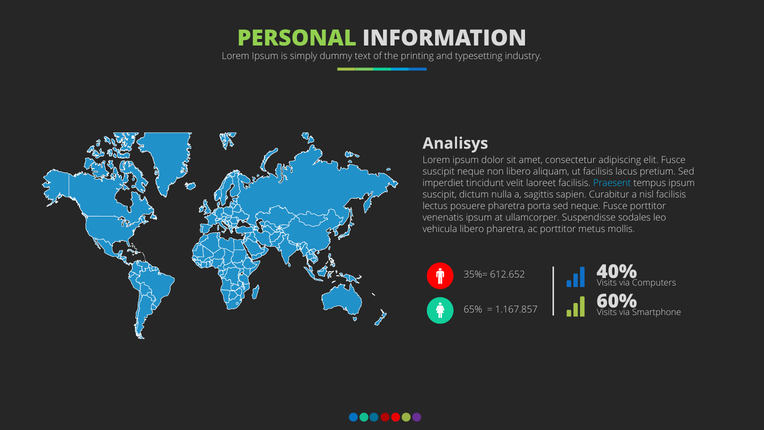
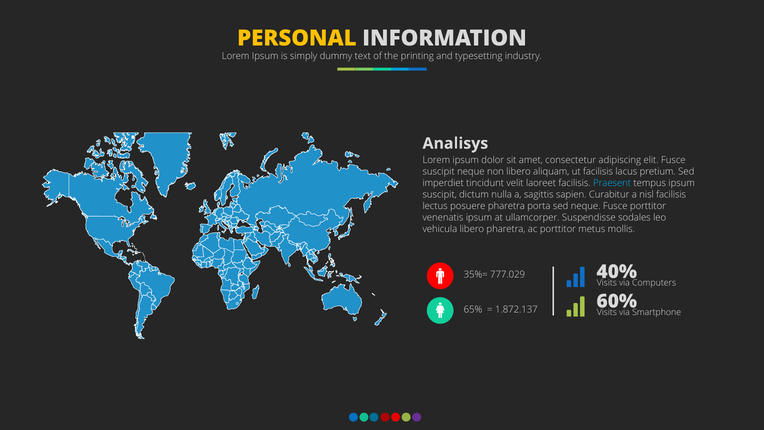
PERSONAL colour: light green -> yellow (297, 38)
612.652: 612.652 -> 777.029 (508, 275)
1.167.857: 1.167.857 -> 1.872.137 (516, 309)
